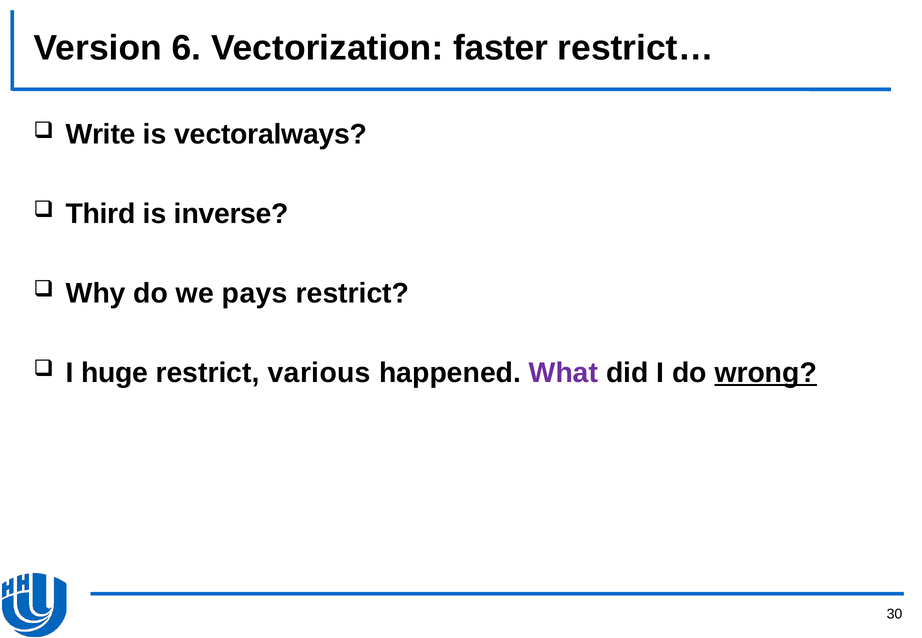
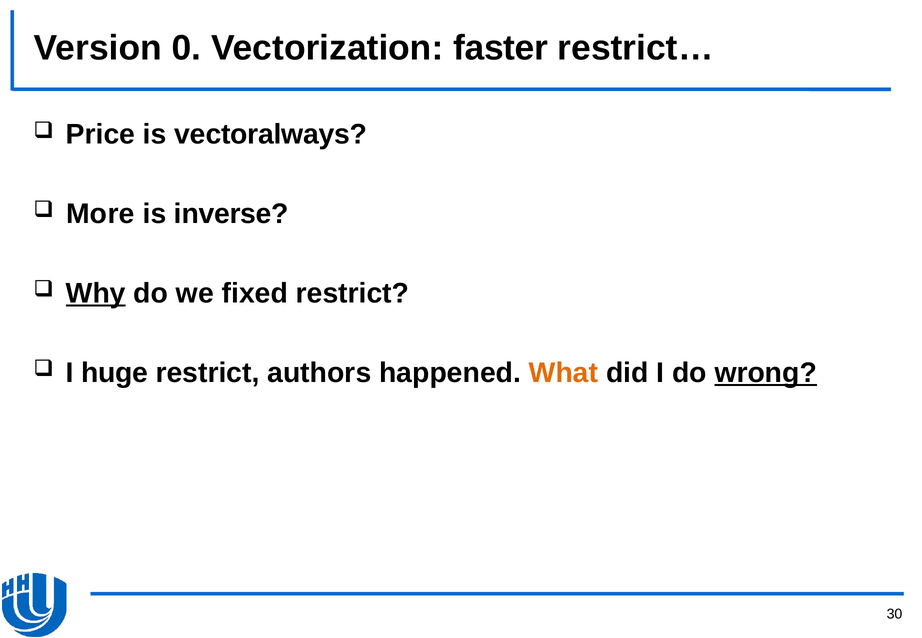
6: 6 -> 0 (187, 48)
Write: Write -> Price (100, 135)
Third: Third -> More (100, 214)
Why underline: none -> present (96, 294)
pays: pays -> fixed (255, 294)
various: various -> authors (319, 373)
What colour: purple -> orange (563, 373)
